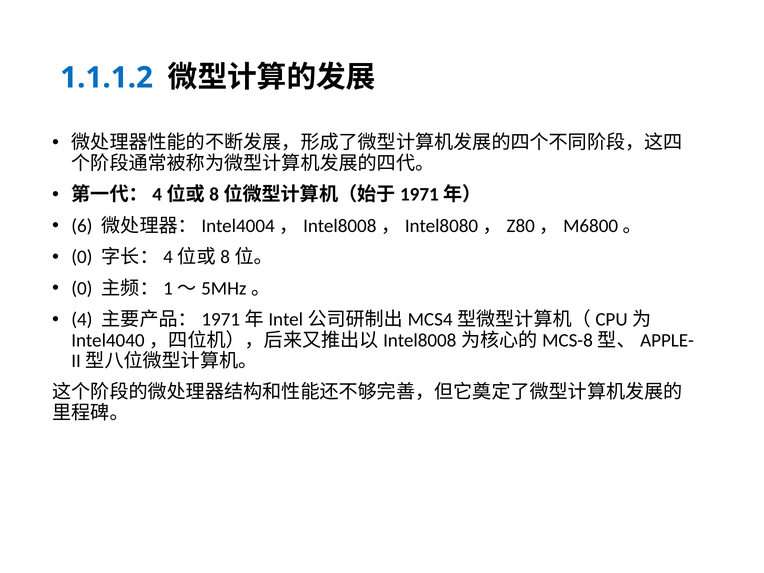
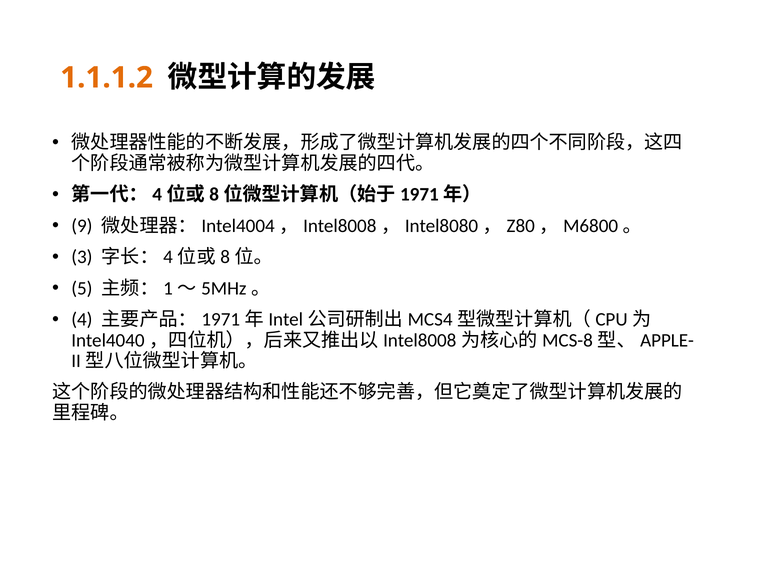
1.1.1.2 colour: blue -> orange (107, 78)
6: 6 -> 9 (82, 226)
0: 0 -> 3 (82, 257)
0: 0 -> 5 (82, 288)
